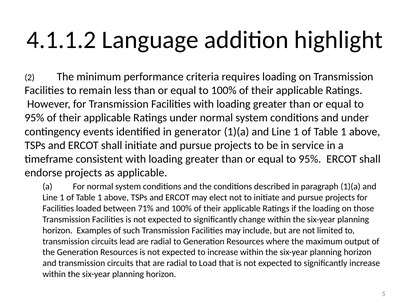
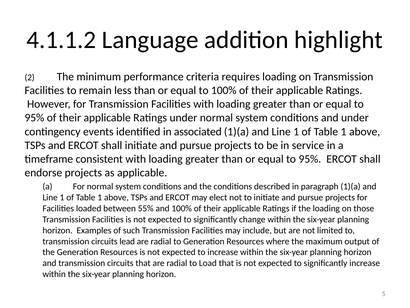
generator: generator -> associated (198, 131)
71%: 71% -> 55% (146, 208)
